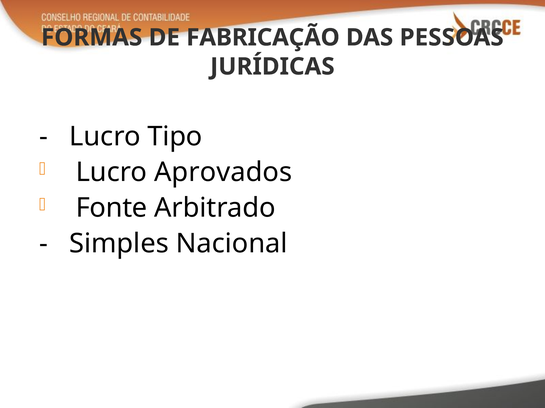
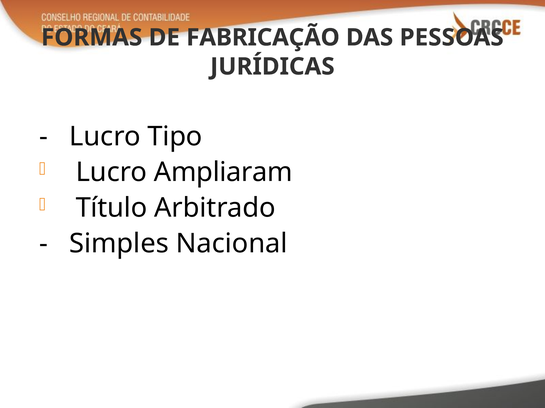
Aprovados: Aprovados -> Ampliaram (223, 173)
Fonte: Fonte -> Título (111, 208)
